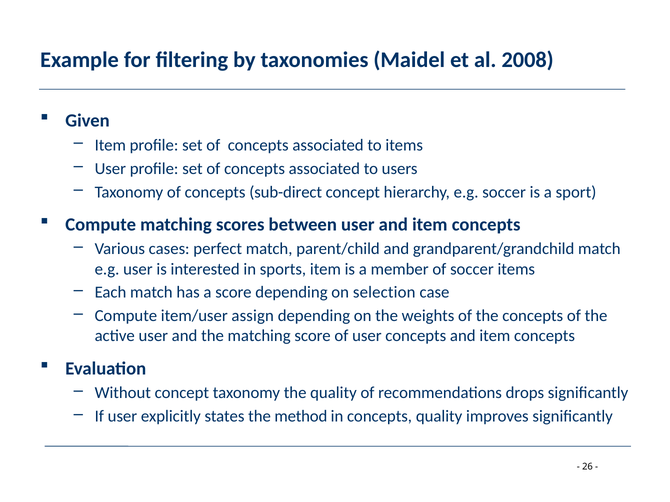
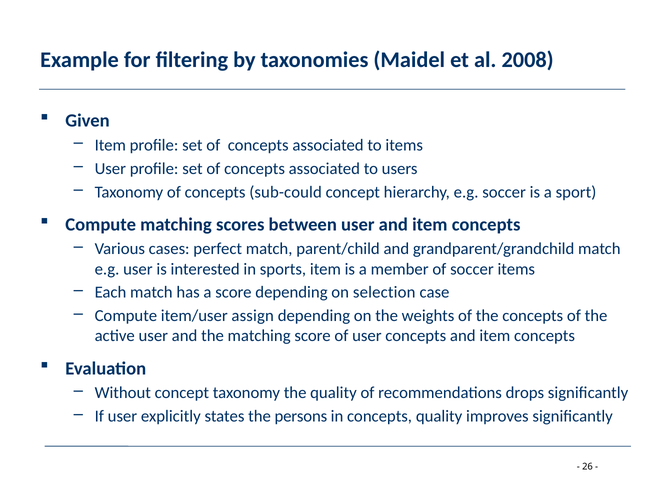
sub-direct: sub-direct -> sub-could (286, 192)
method: method -> persons (301, 417)
